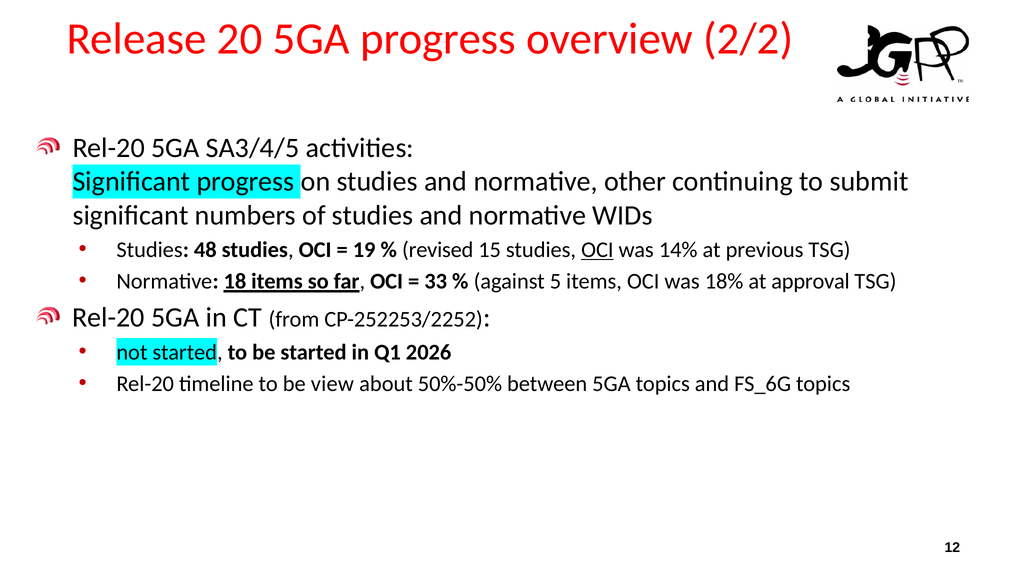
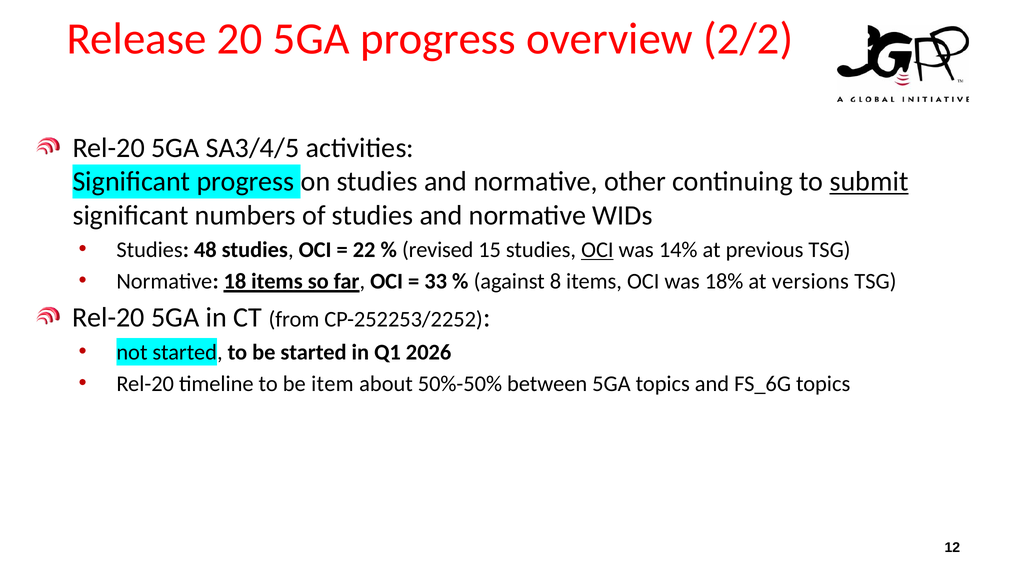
submit underline: none -> present (869, 182)
19: 19 -> 22 (364, 250)
5: 5 -> 8 (556, 281)
approval: approval -> versions (810, 281)
view: view -> item (332, 383)
